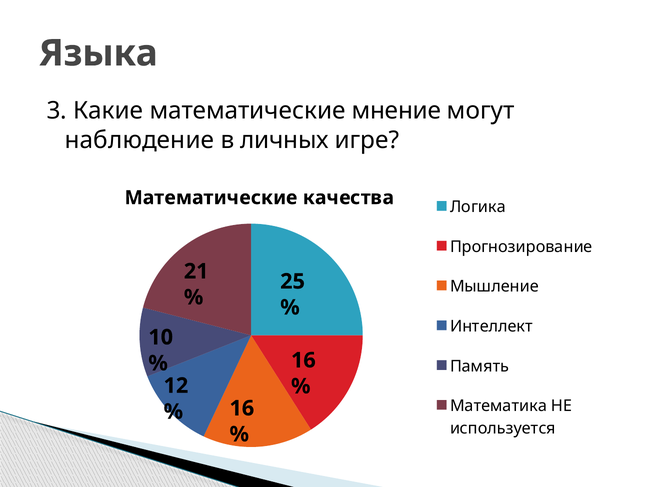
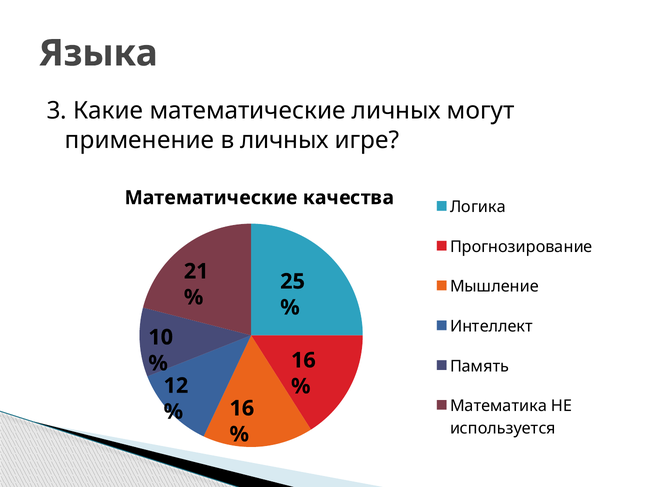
математические мнение: мнение -> личных (396, 111)
наблюдение: наблюдение -> применение (139, 140)
